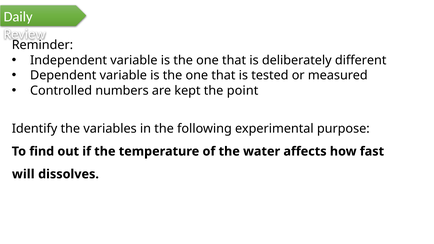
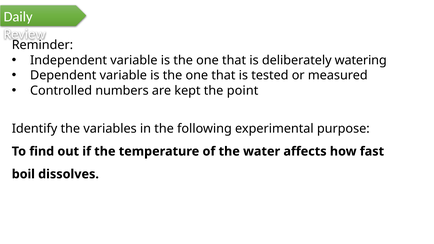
different: different -> watering (361, 60)
will: will -> boil (23, 174)
